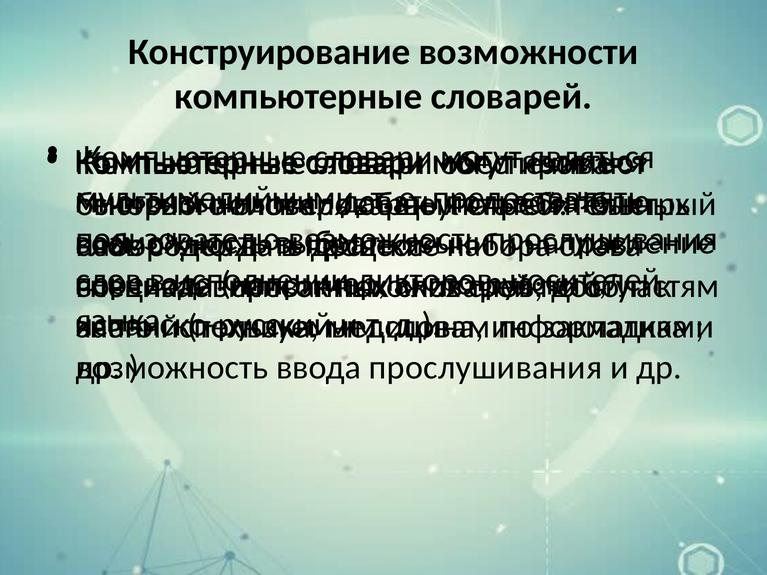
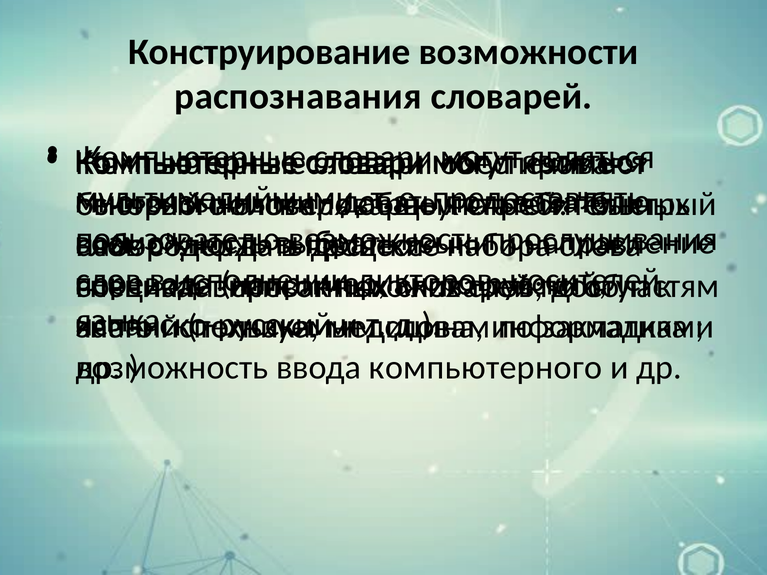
компьютерные: компьютерные -> распознавания (298, 97)
ввода прослушивания: прослушивания -> компьютерного (486, 368)
